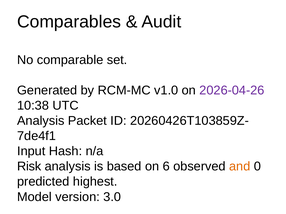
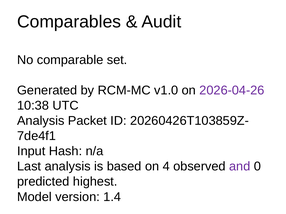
Risk: Risk -> Last (29, 167)
6: 6 -> 4 (166, 167)
and colour: orange -> purple (240, 167)
3.0: 3.0 -> 1.4 (112, 197)
